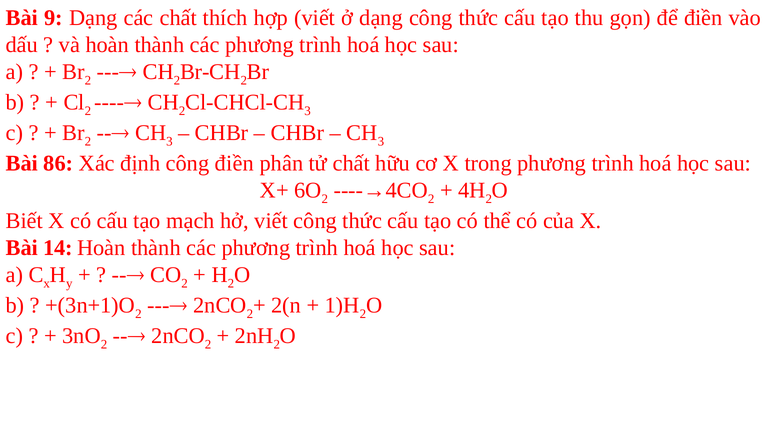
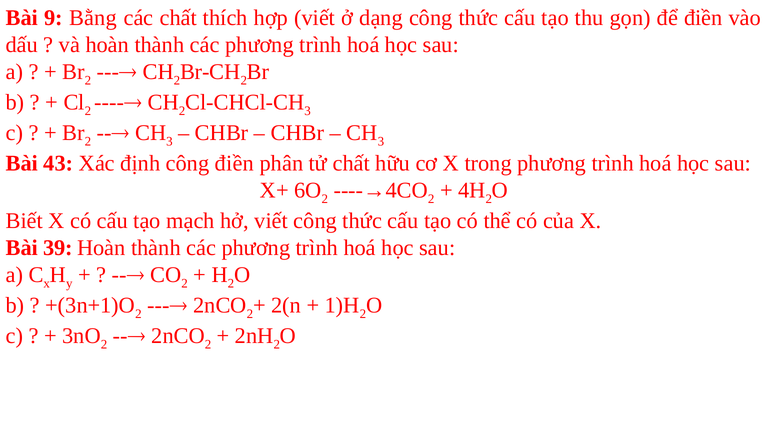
9 Dạng: Dạng -> Bằng (93, 18)
86: 86 -> 43 (58, 163)
14: 14 -> 39 (58, 248)
